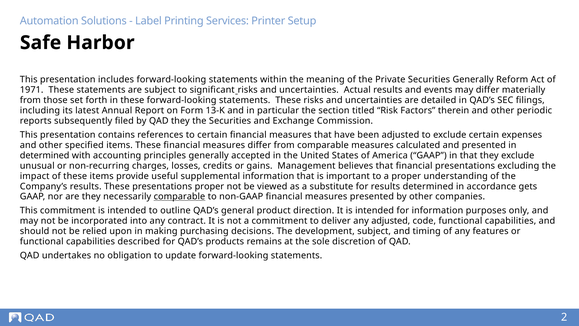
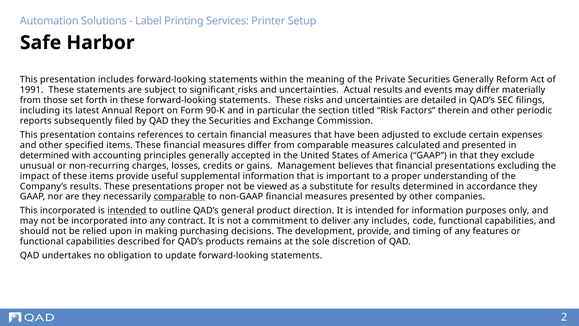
1971: 1971 -> 1991 (32, 90)
13-K: 13-K -> 90-K (215, 110)
accordance gets: gets -> they (528, 186)
This commitment: commitment -> incorporated (68, 210)
intended underline: none -> present (127, 210)
any adjusted: adjusted -> includes (391, 221)
development subject: subject -> provide (374, 231)
